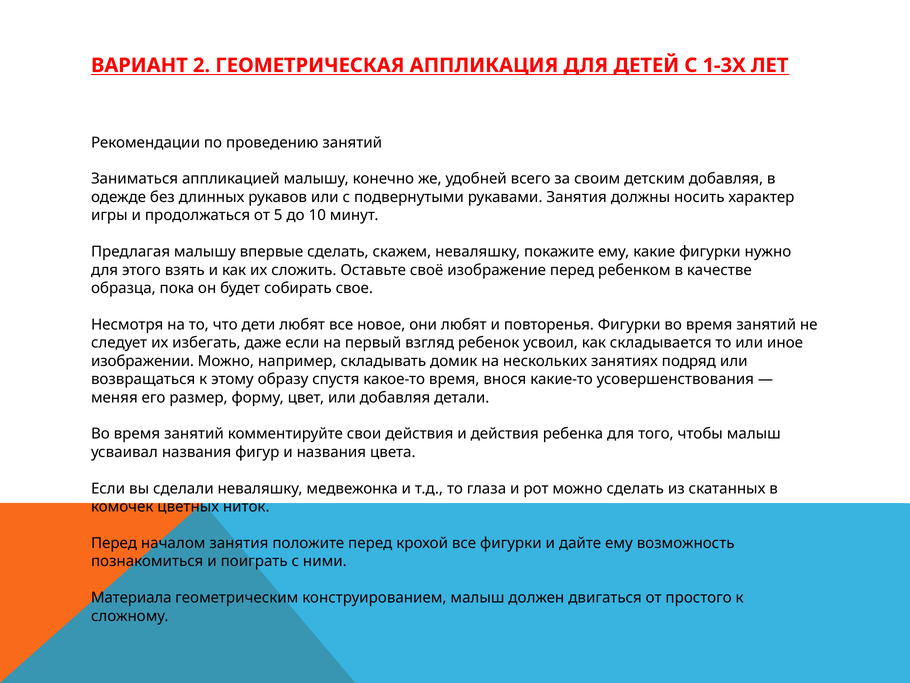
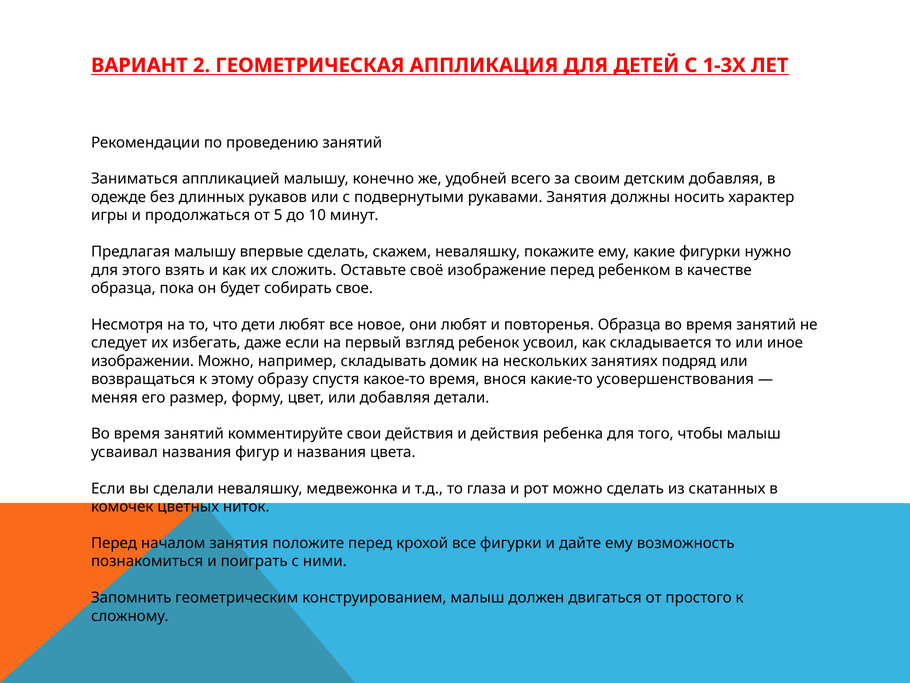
повторенья Фигурки: Фигурки -> Образца (629, 324)
Материала: Материала -> Запомнить (131, 597)
